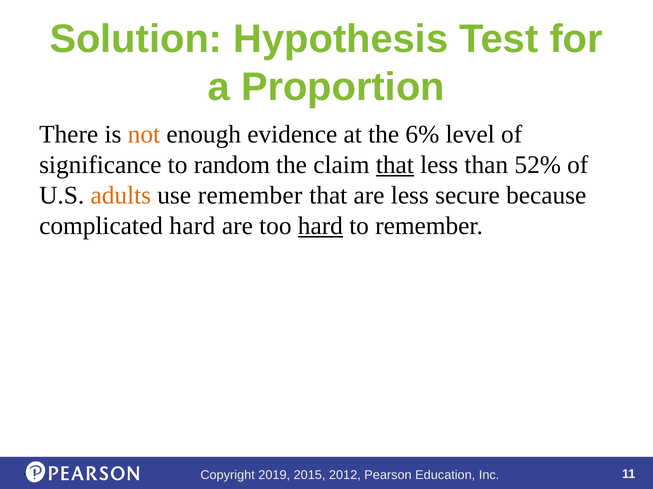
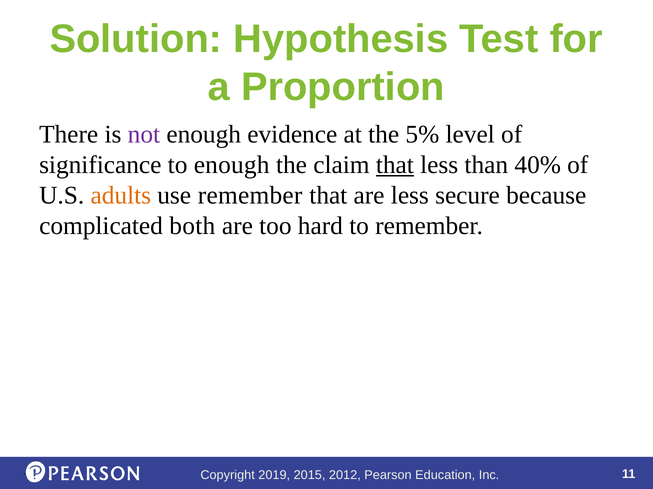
not colour: orange -> purple (144, 135)
6%: 6% -> 5% (422, 135)
to random: random -> enough (232, 165)
52%: 52% -> 40% (538, 165)
complicated hard: hard -> both (192, 226)
hard underline: present -> none (320, 226)
